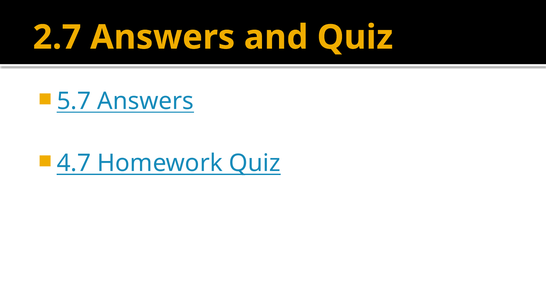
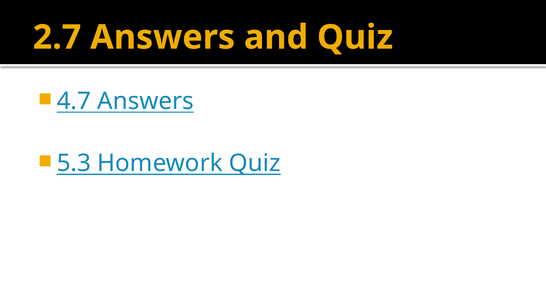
5.7: 5.7 -> 4.7 (74, 101)
4.7: 4.7 -> 5.3 (74, 163)
